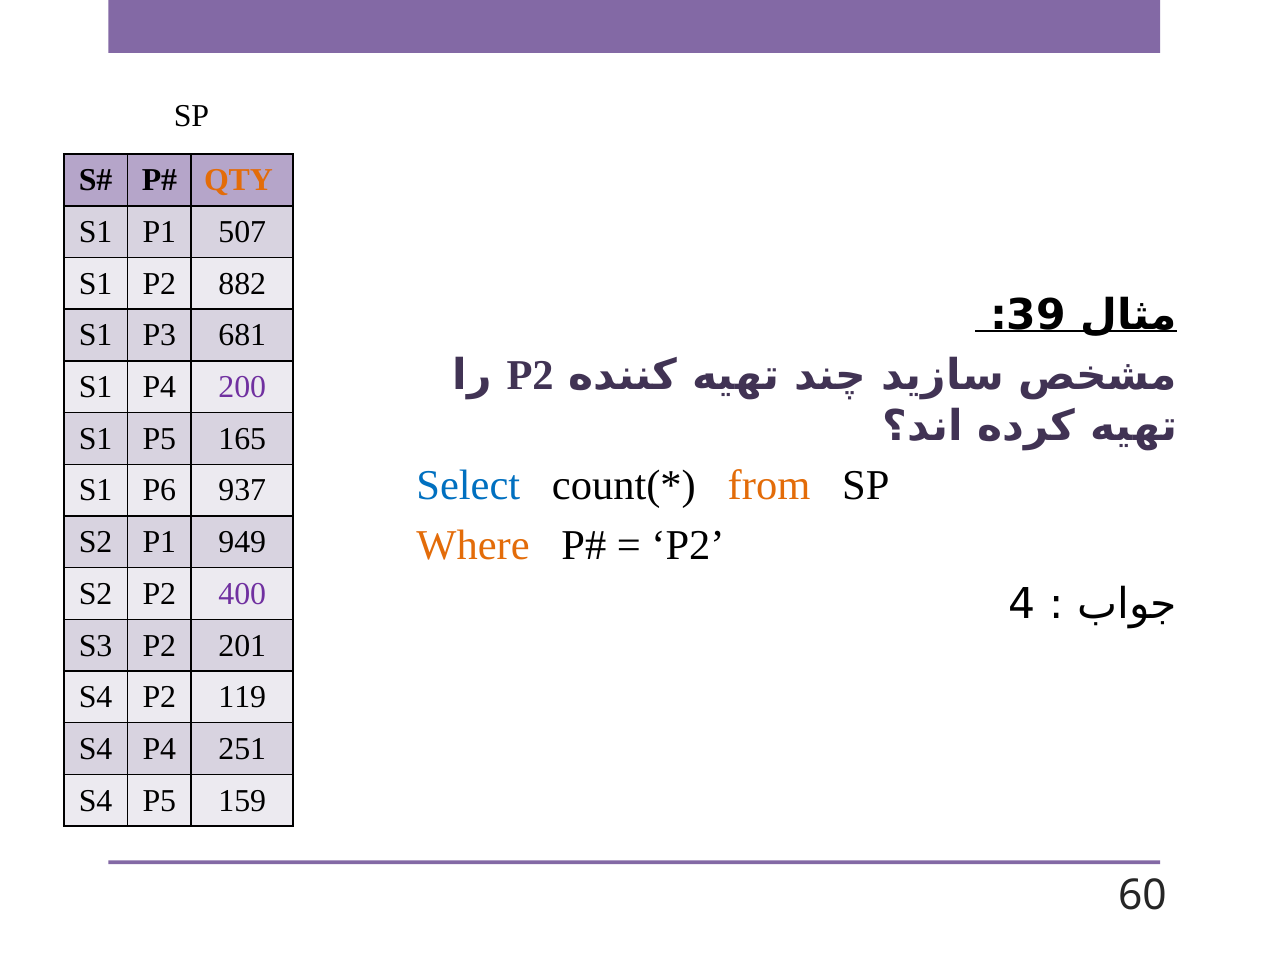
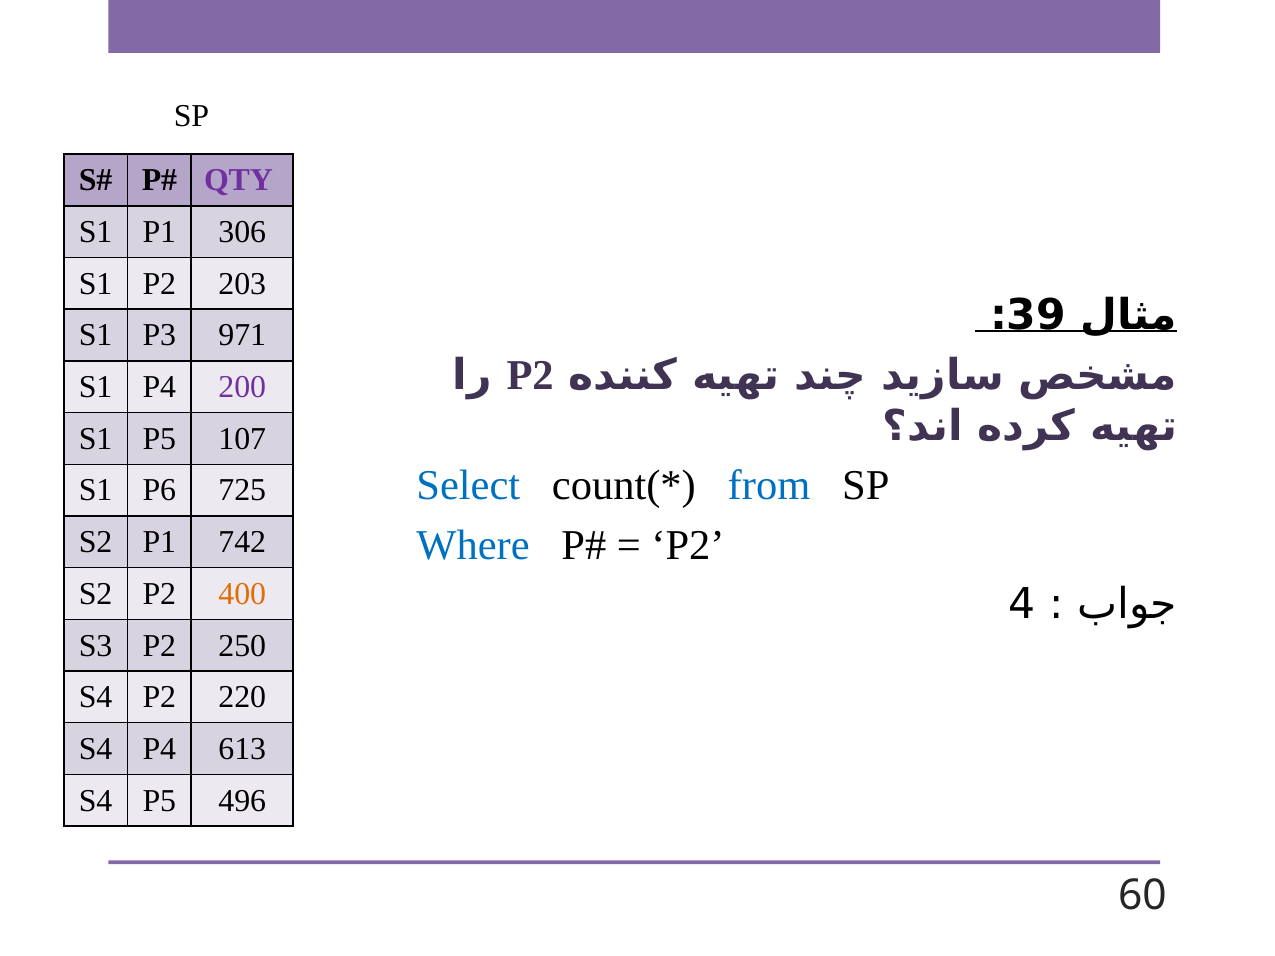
QTY colour: orange -> purple (238, 180)
507: 507 -> 306 (242, 232)
882: 882 -> 203 (242, 284)
681: 681 -> 971 (242, 335)
165: 165 -> 107 (242, 439)
from colour: orange -> blue (769, 486)
937: 937 -> 725 (242, 491)
Where colour: orange -> blue (473, 545)
949: 949 -> 742 (242, 542)
400 colour: purple -> orange (242, 594)
201: 201 -> 250 (242, 646)
119: 119 -> 220 (242, 697)
251: 251 -> 613 (242, 749)
159: 159 -> 496 (242, 801)
